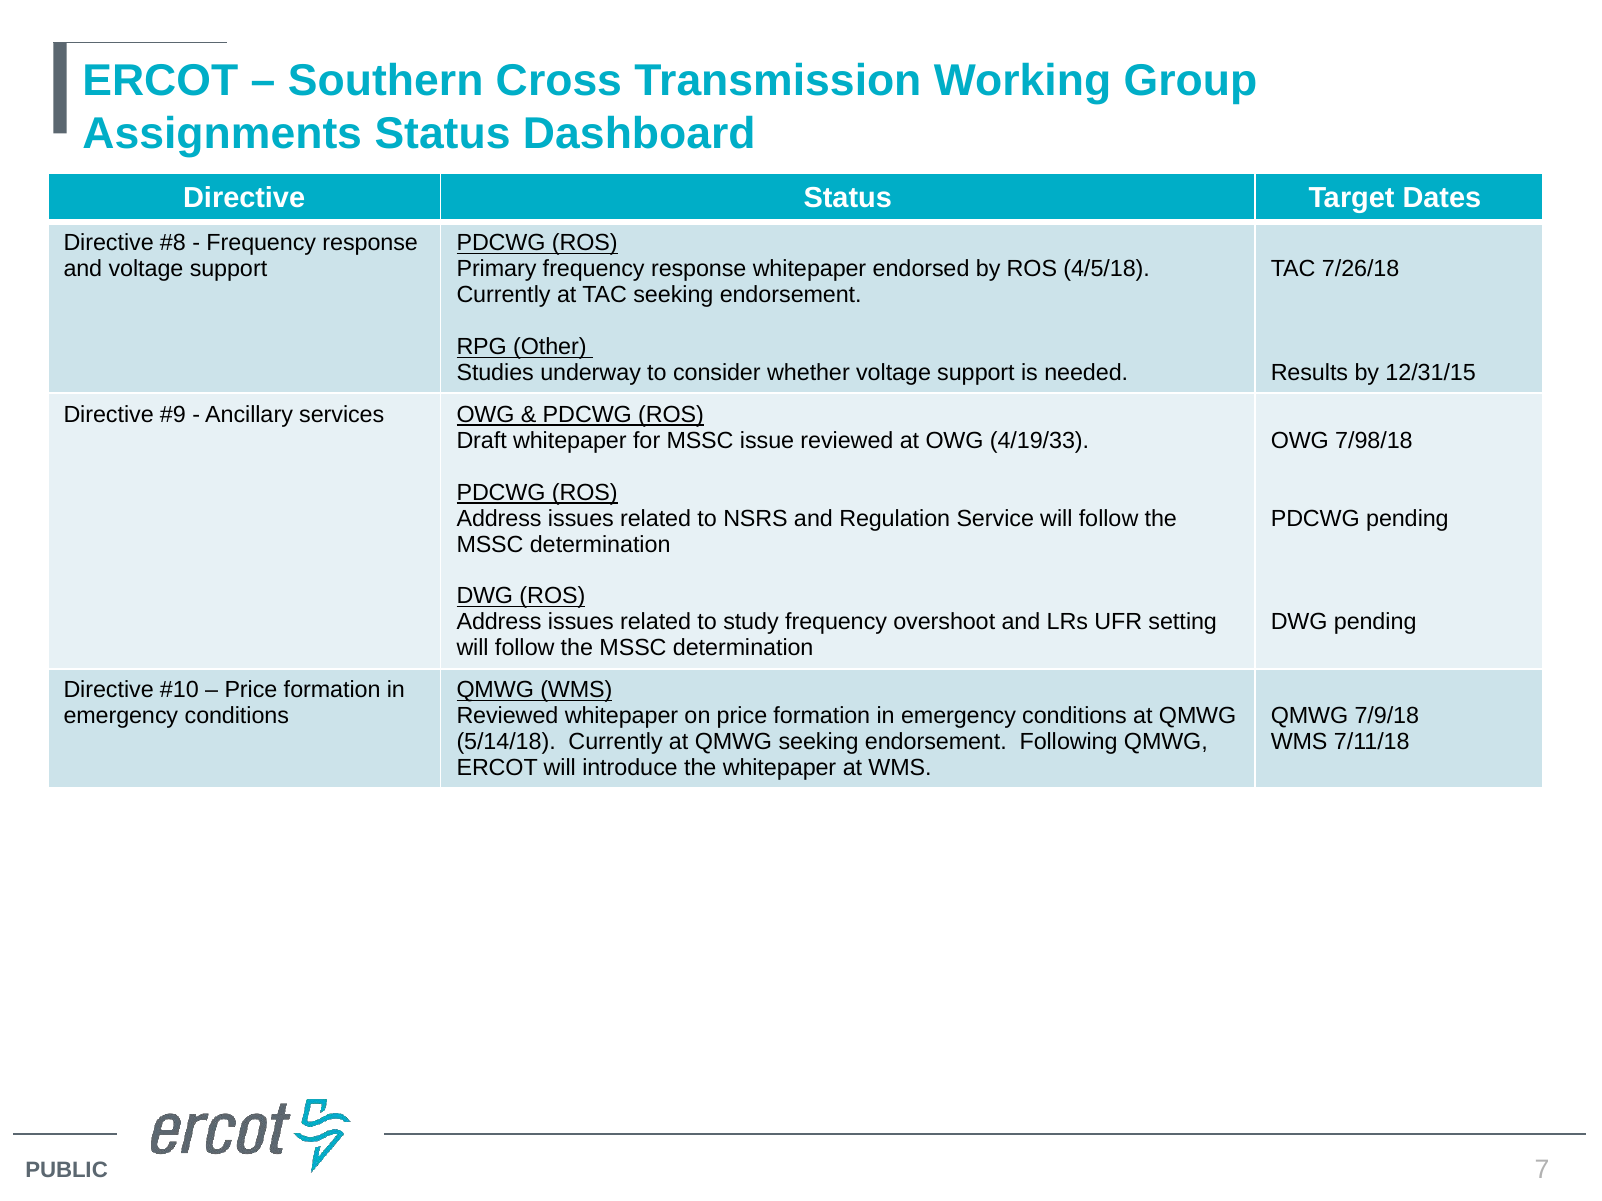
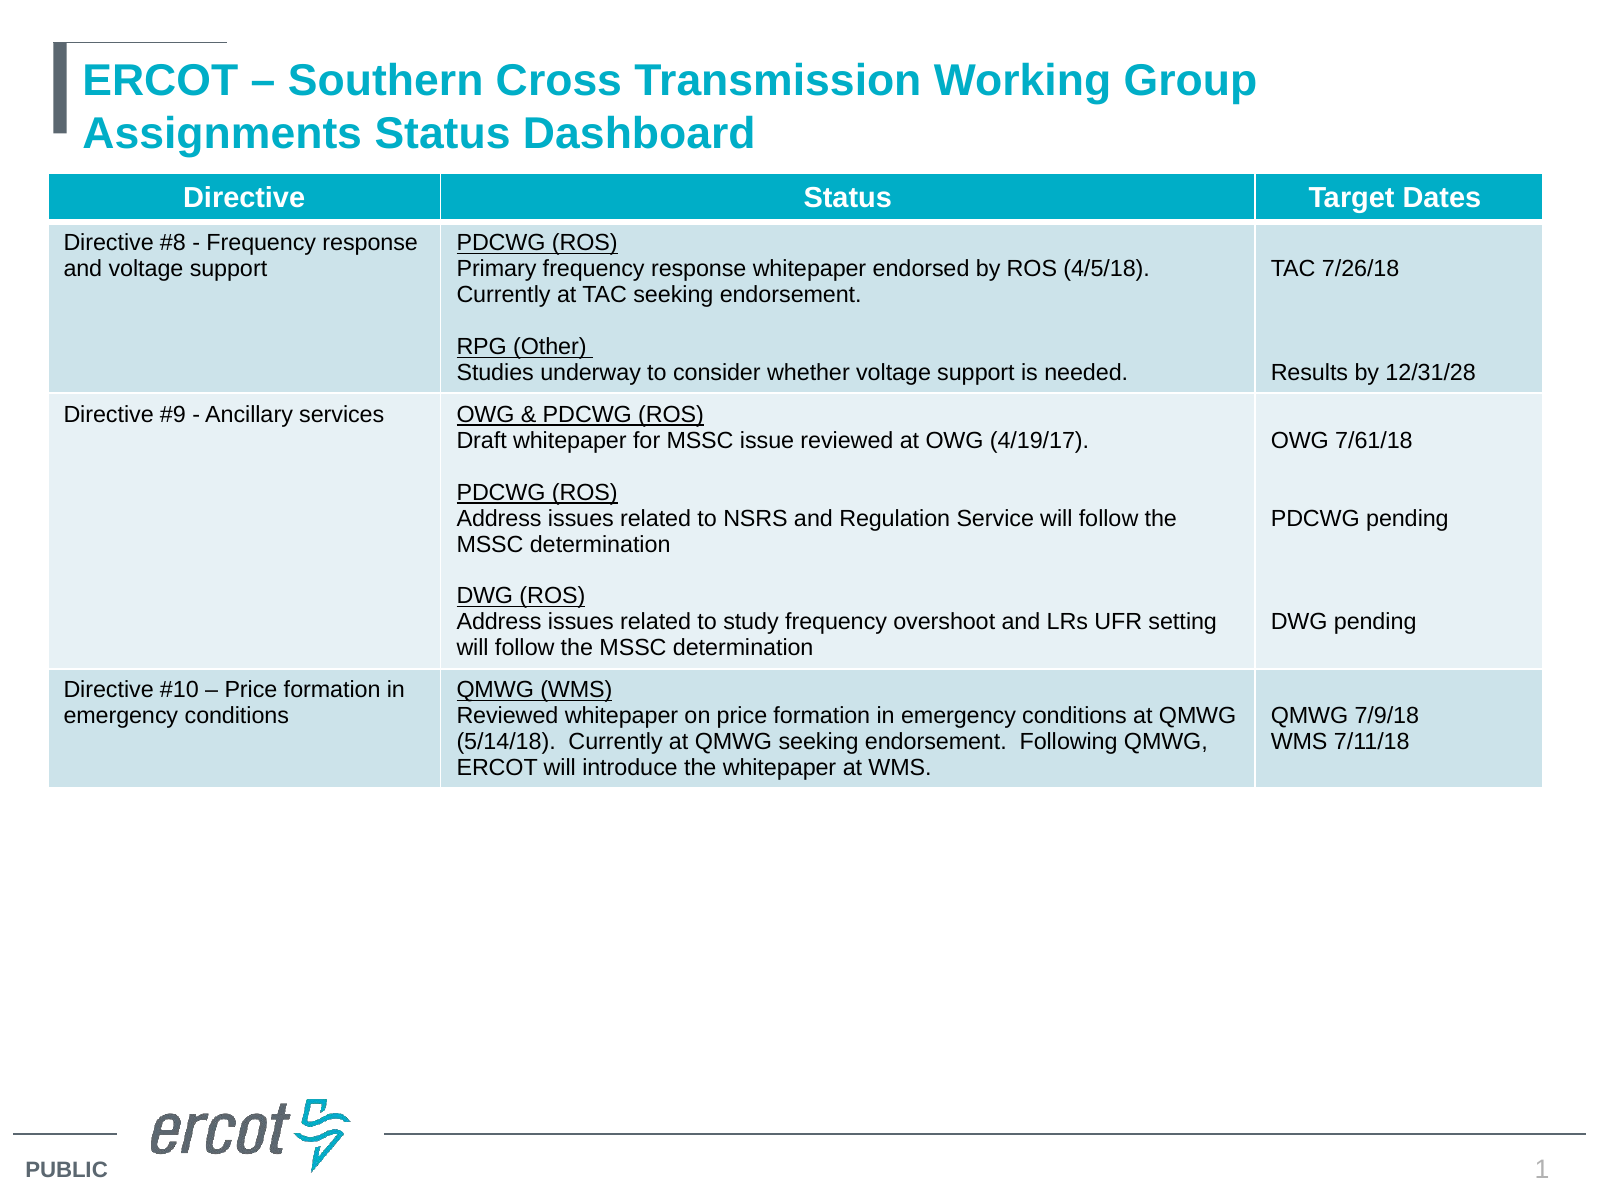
12/31/15: 12/31/15 -> 12/31/28 (1431, 373)
4/19/33: 4/19/33 -> 4/19/17 (1039, 441)
7/98/18: 7/98/18 -> 7/61/18 (1374, 441)
7: 7 -> 1 (1542, 1171)
